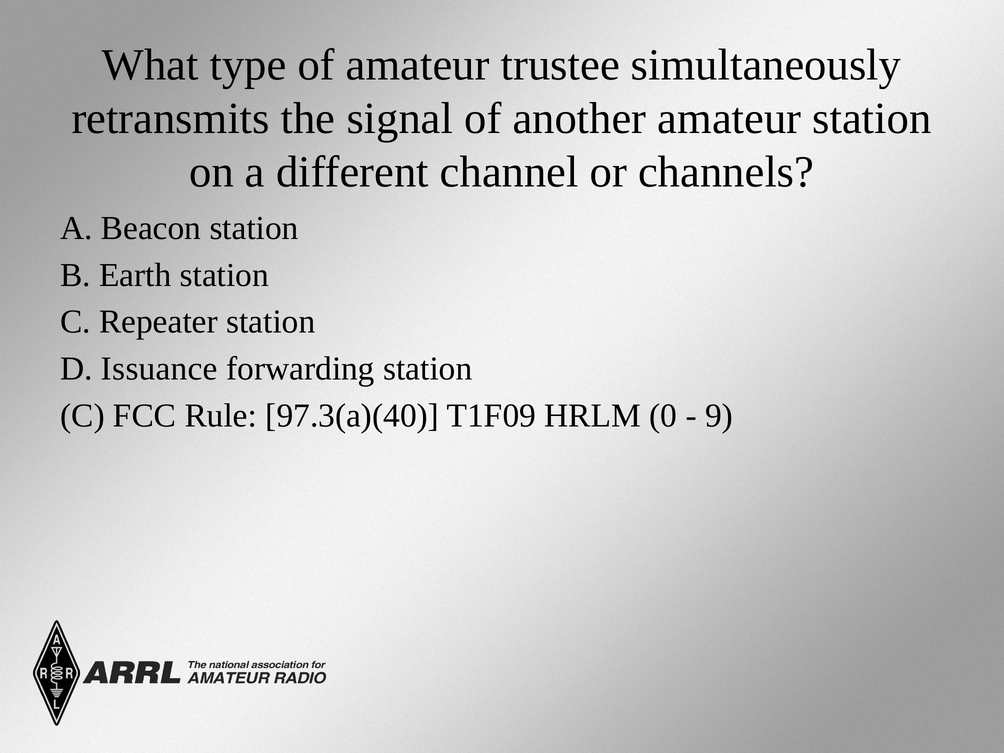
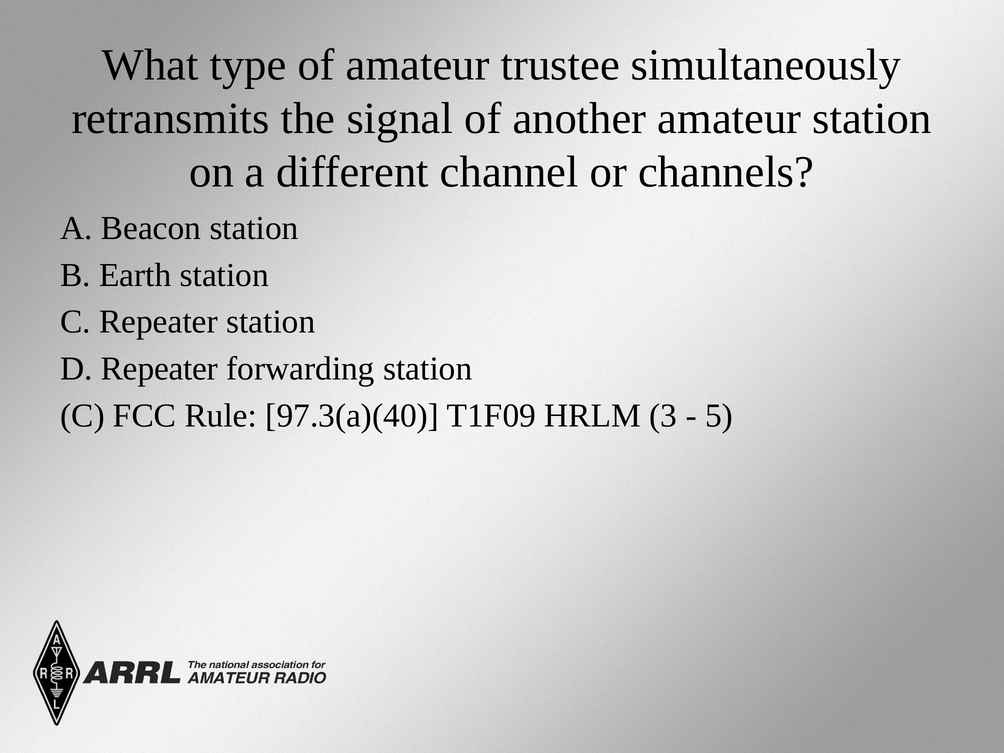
D Issuance: Issuance -> Repeater (159, 369)
0: 0 -> 3 (663, 416)
9: 9 -> 5 (719, 416)
